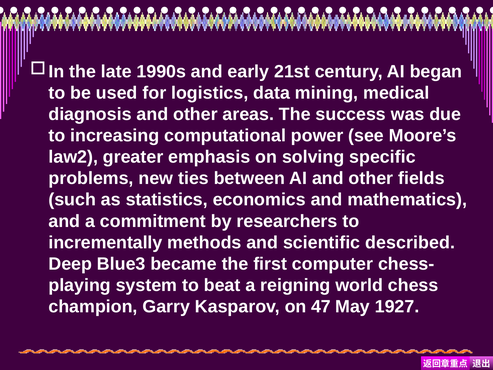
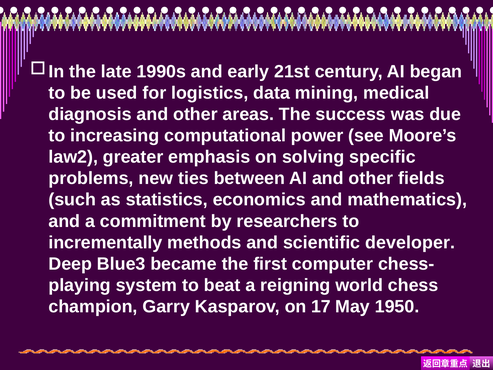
described: described -> developer (410, 242)
47: 47 -> 17 (321, 306)
1927: 1927 -> 1950 (397, 306)
